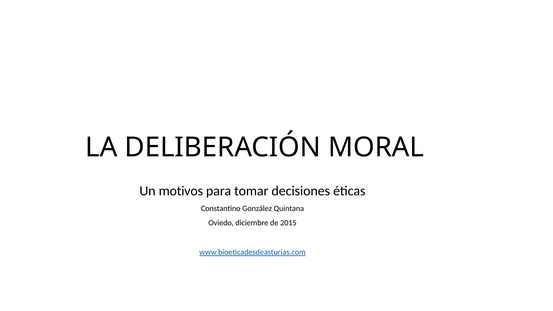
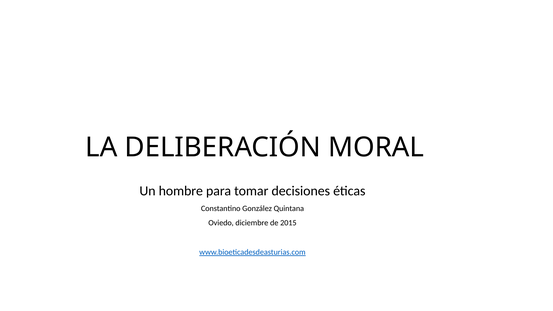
motivos: motivos -> hombre (181, 191)
